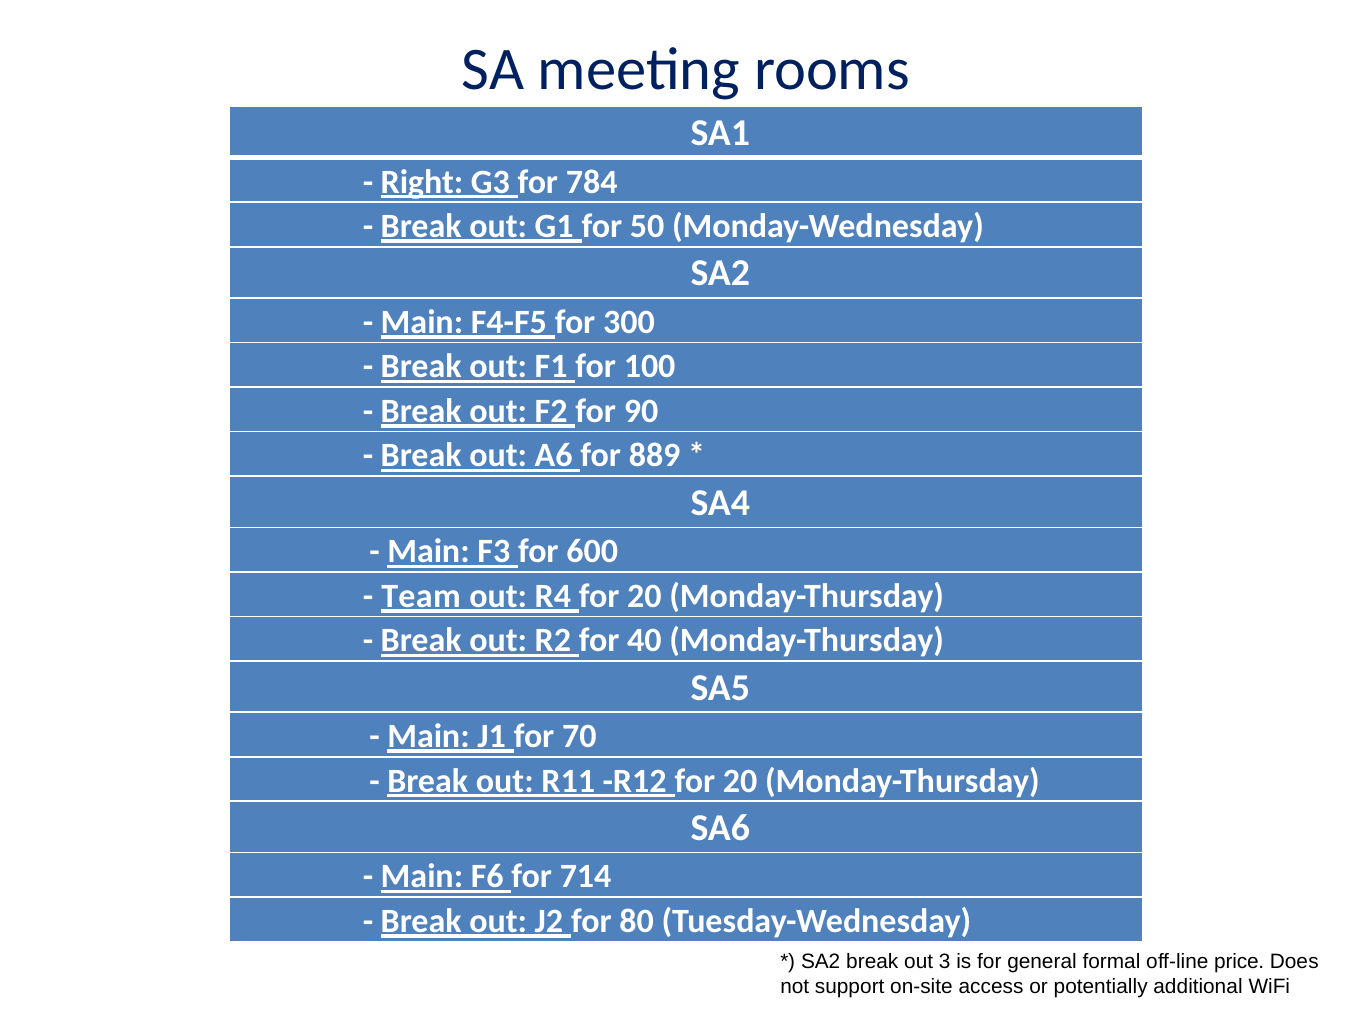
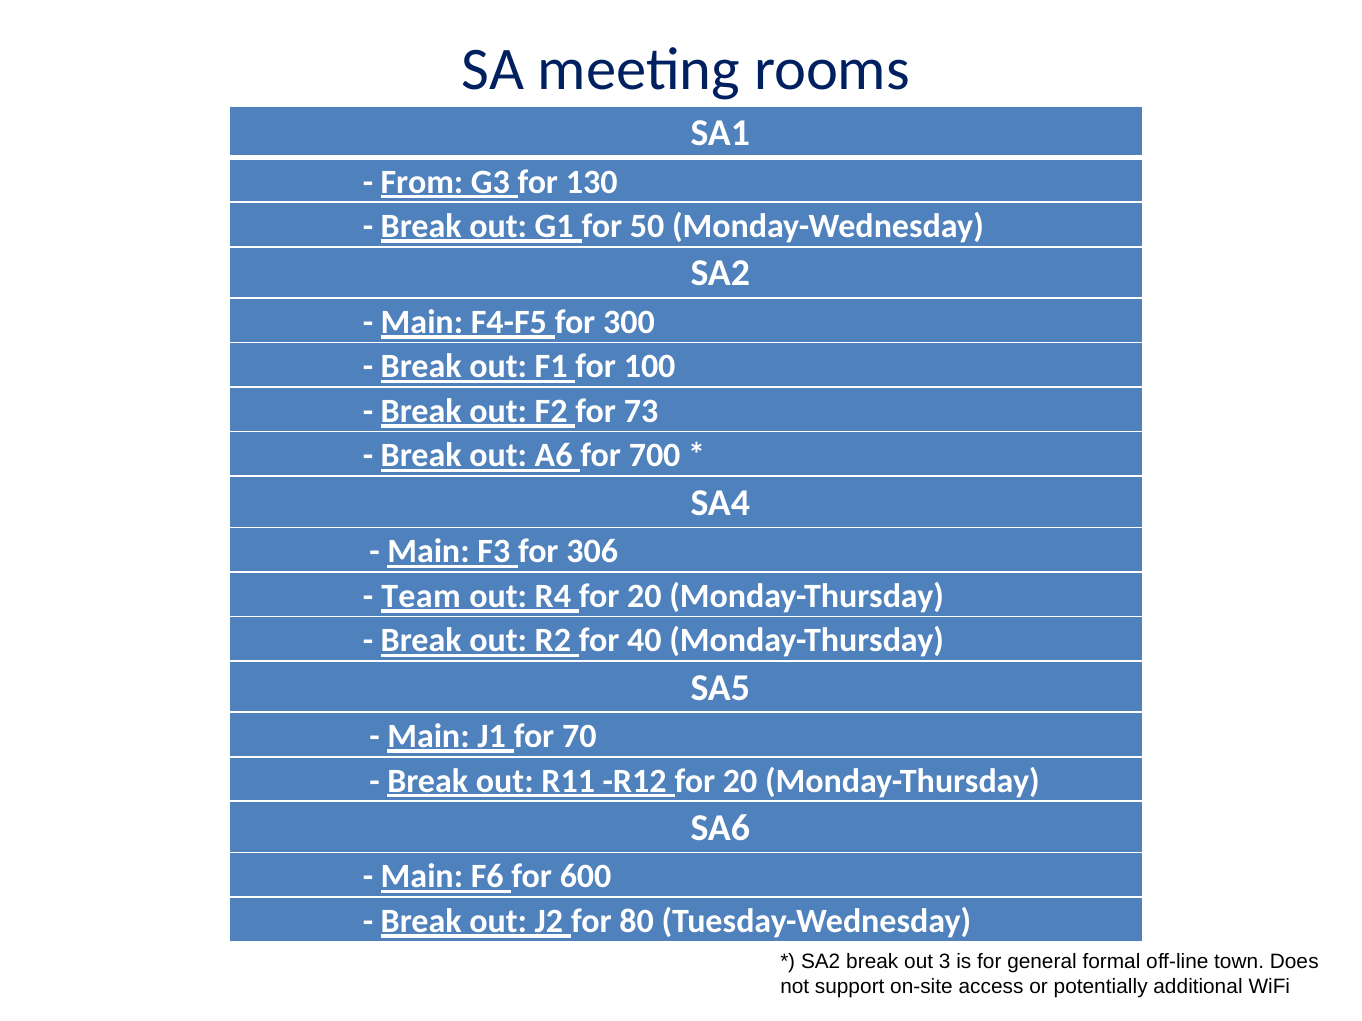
Right: Right -> From (422, 182)
784: 784 -> 130 (592, 182)
90: 90 -> 73 (641, 411)
889: 889 -> 700 (655, 456)
600: 600 -> 306 (592, 552)
714: 714 -> 600 (586, 877)
price: price -> town (1239, 962)
